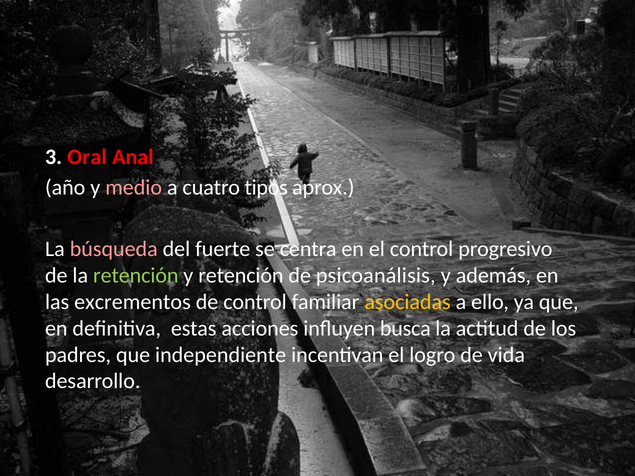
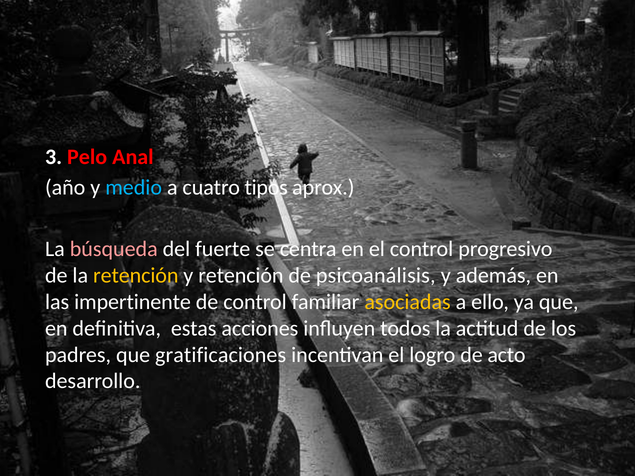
Oral: Oral -> Pelo (87, 157)
medio colour: pink -> light blue (134, 188)
retención colour: light green -> yellow (136, 276)
excrementos: excrementos -> impertinente (133, 302)
busca: busca -> todos (405, 329)
independiente: independiente -> gratificaciones (221, 355)
vida: vida -> acto (506, 355)
